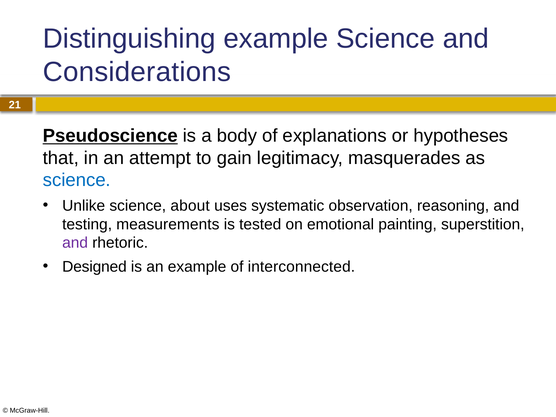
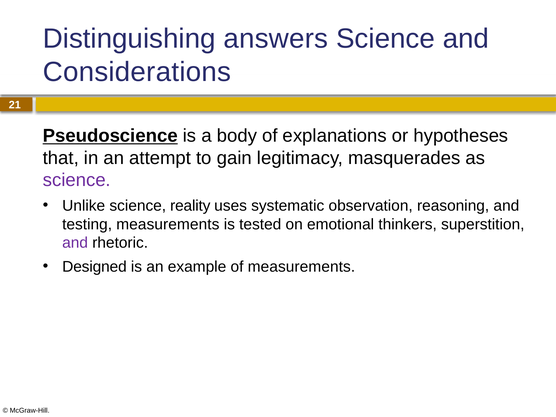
Distinguishing example: example -> answers (276, 39)
science colour: blue -> purple (77, 180)
about: about -> reality (190, 206)
painting: painting -> thinkers (408, 224)
of interconnected: interconnected -> measurements (301, 267)
